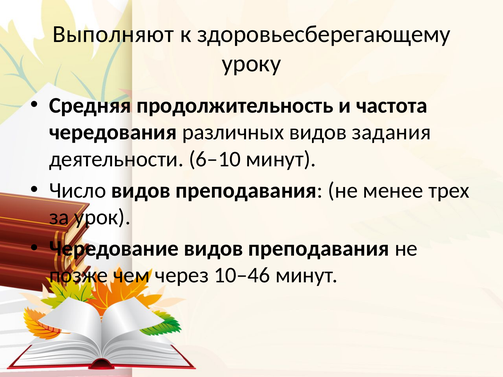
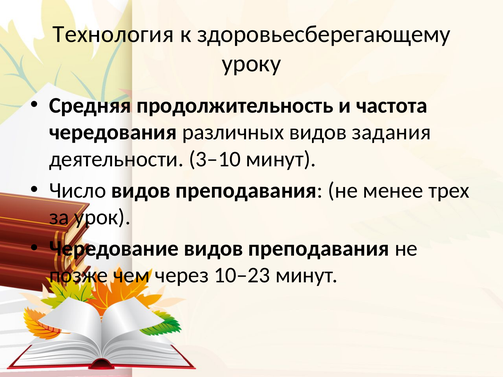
Выполняют: Выполняют -> Технология (113, 34)
6–10: 6–10 -> 3–10 (215, 159)
10–46: 10–46 -> 10–23 (242, 275)
